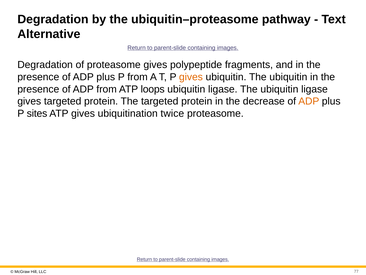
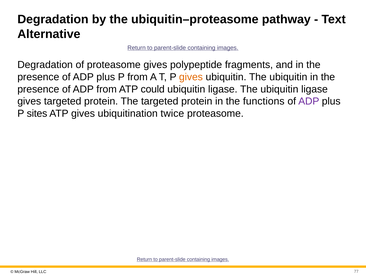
loops: loops -> could (153, 89)
decrease: decrease -> functions (264, 101)
ADP colour: orange -> purple (309, 101)
